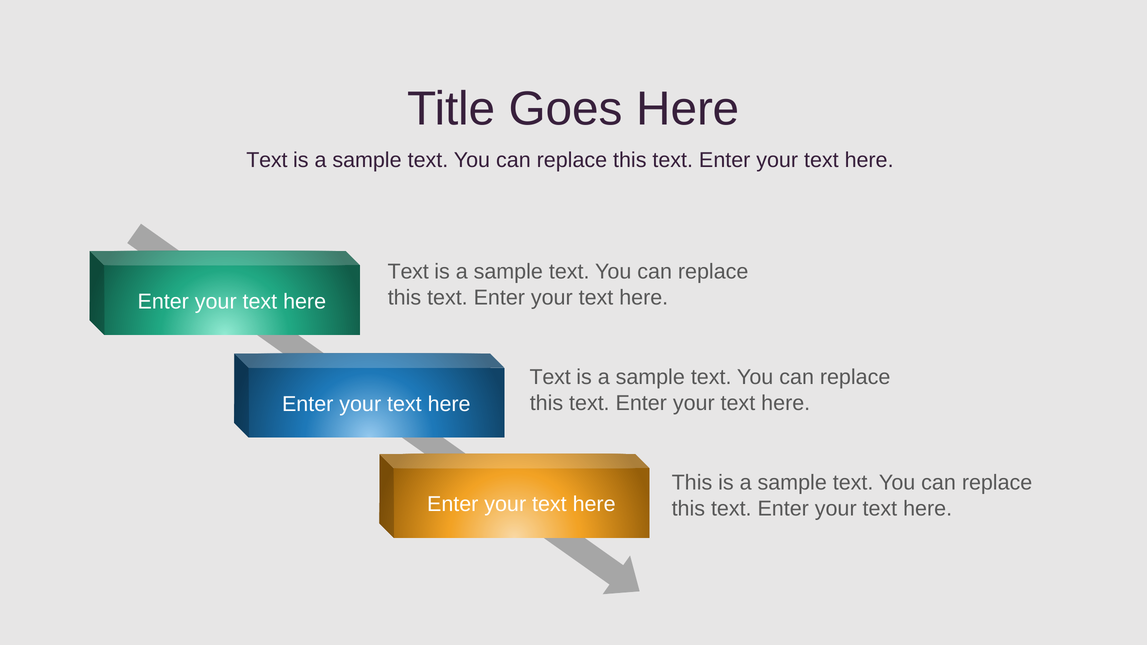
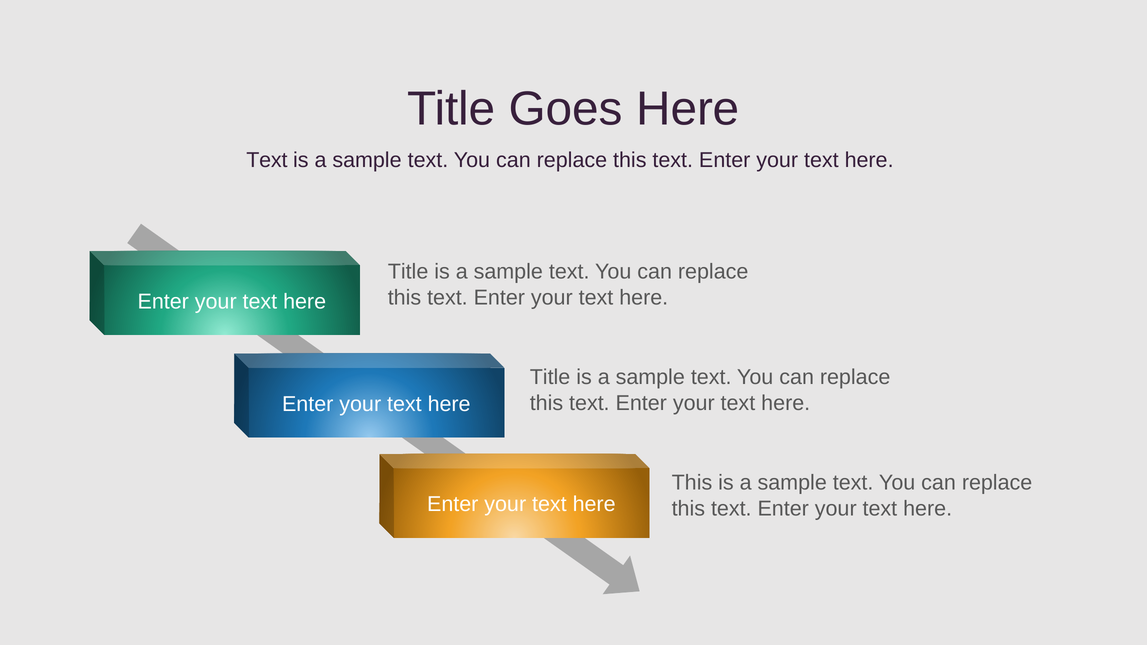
Text: Text -> Title (408, 272)
Text: Text -> Title (550, 377)
